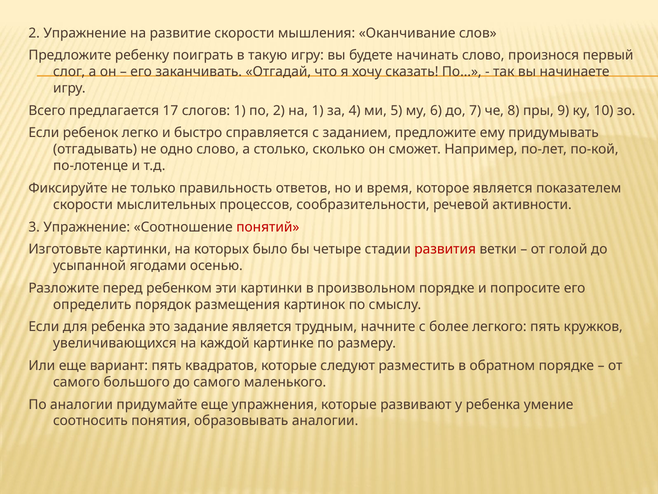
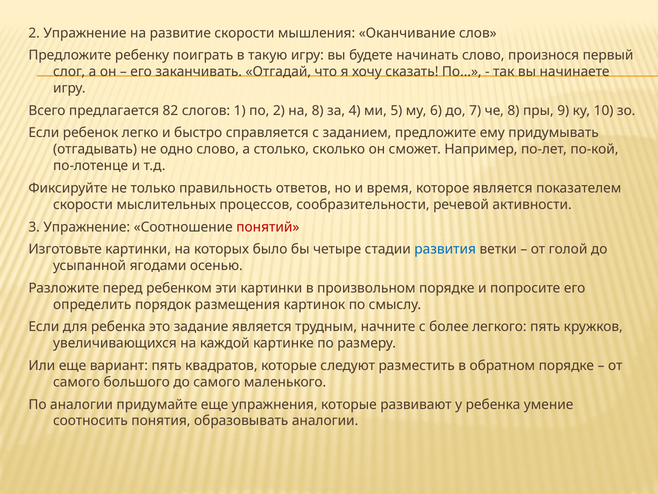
17: 17 -> 82 (170, 110)
на 1: 1 -> 8 (318, 110)
развития colour: red -> blue (445, 249)
